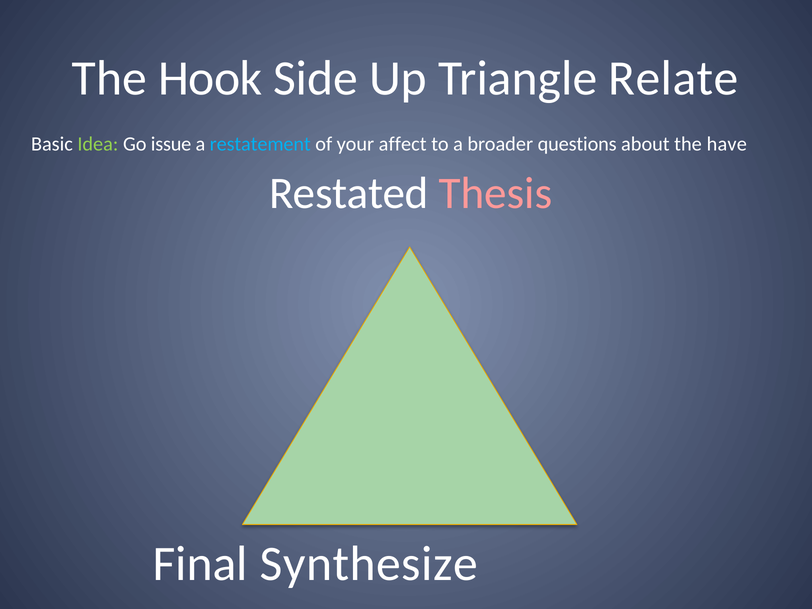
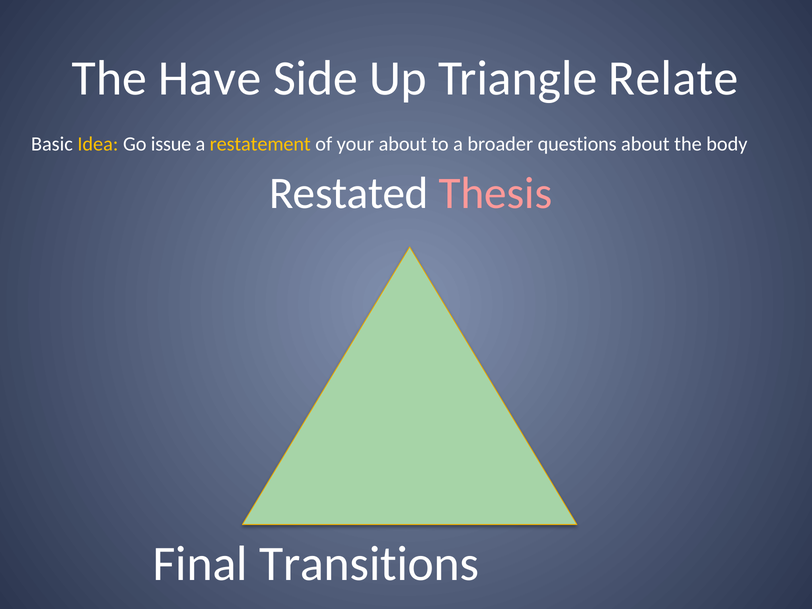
Hook: Hook -> Have (210, 79)
Idea colour: light green -> yellow (98, 144)
restatement colour: light blue -> yellow (260, 144)
your affect: affect -> about (403, 144)
have: have -> body (727, 144)
Synthesize: Synthesize -> Transitions (369, 564)
